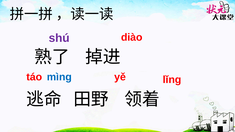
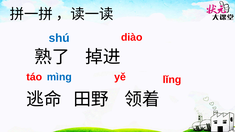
shú colour: purple -> blue (59, 38)
